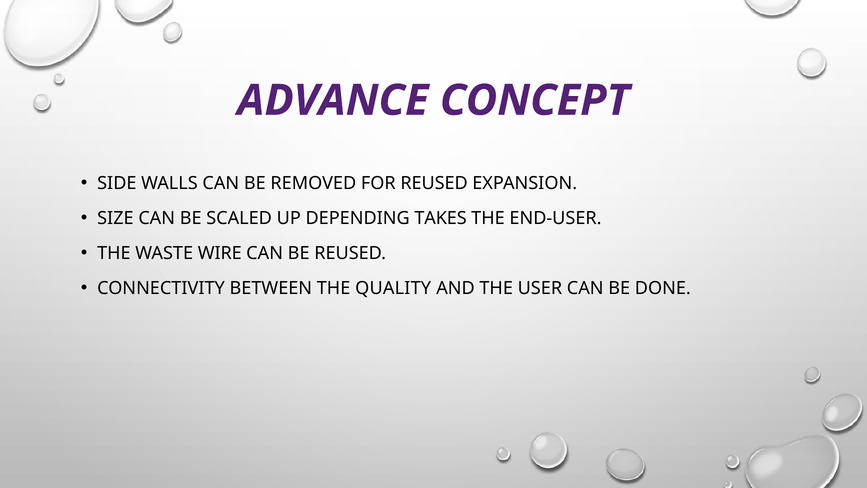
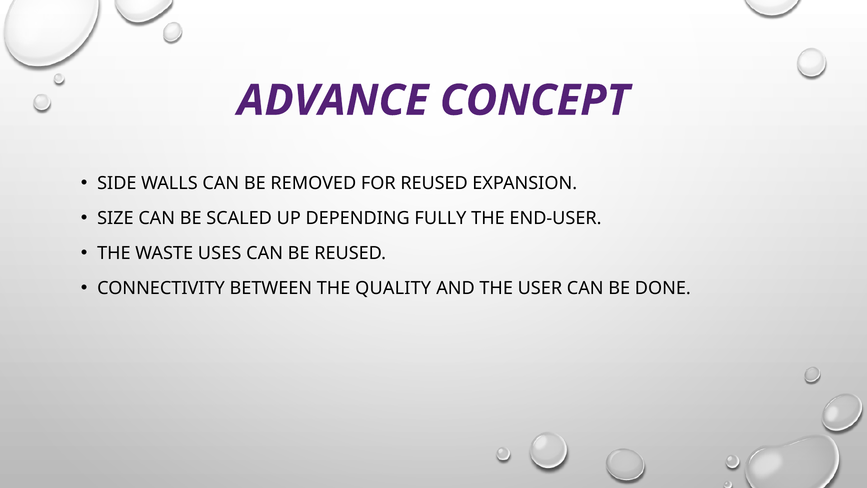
TAKES: TAKES -> FULLY (440, 218)
WIRE: WIRE -> USES (220, 253)
